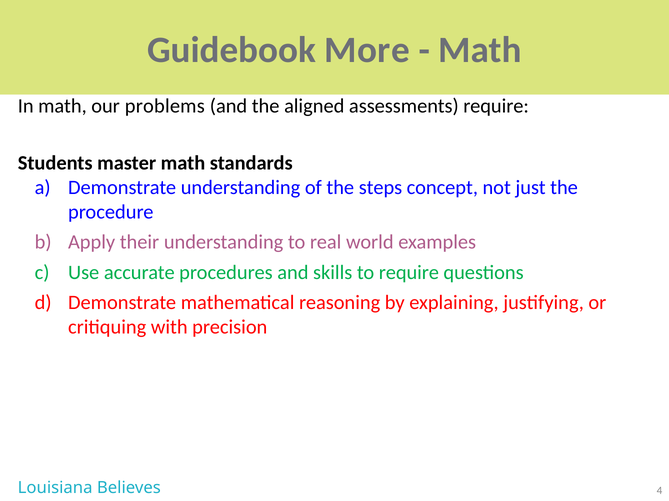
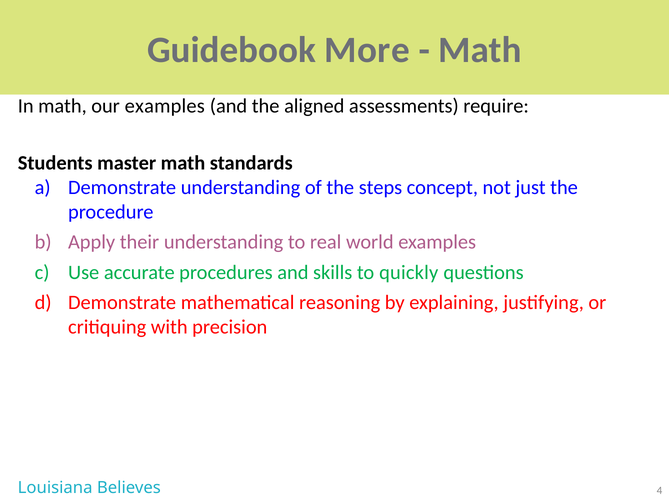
our problems: problems -> examples (165, 106)
to require: require -> quickly (409, 273)
